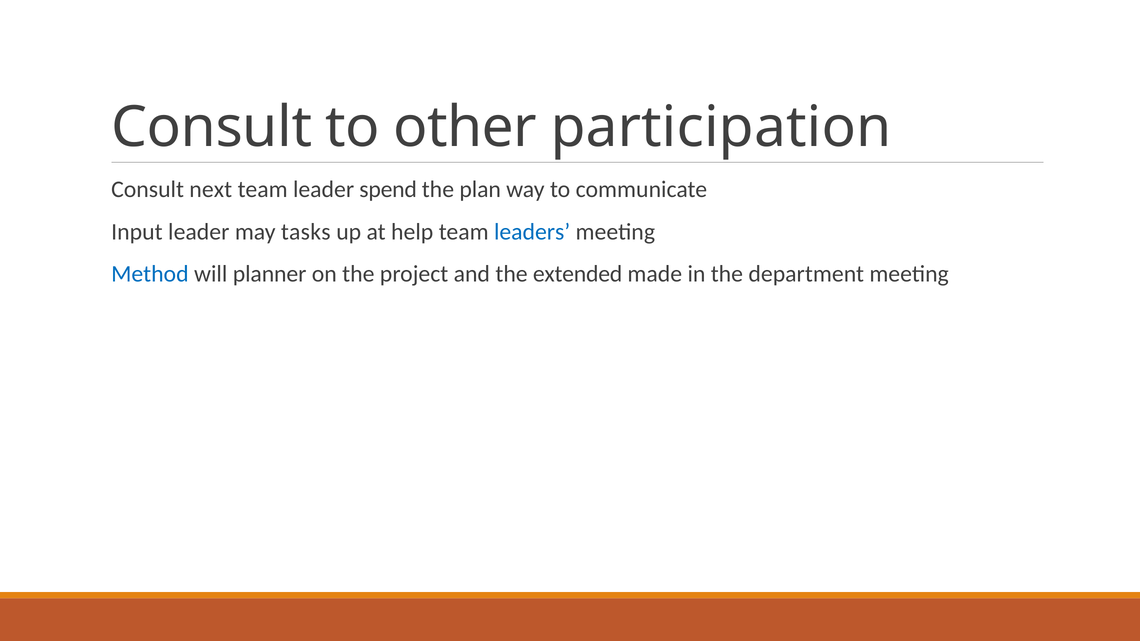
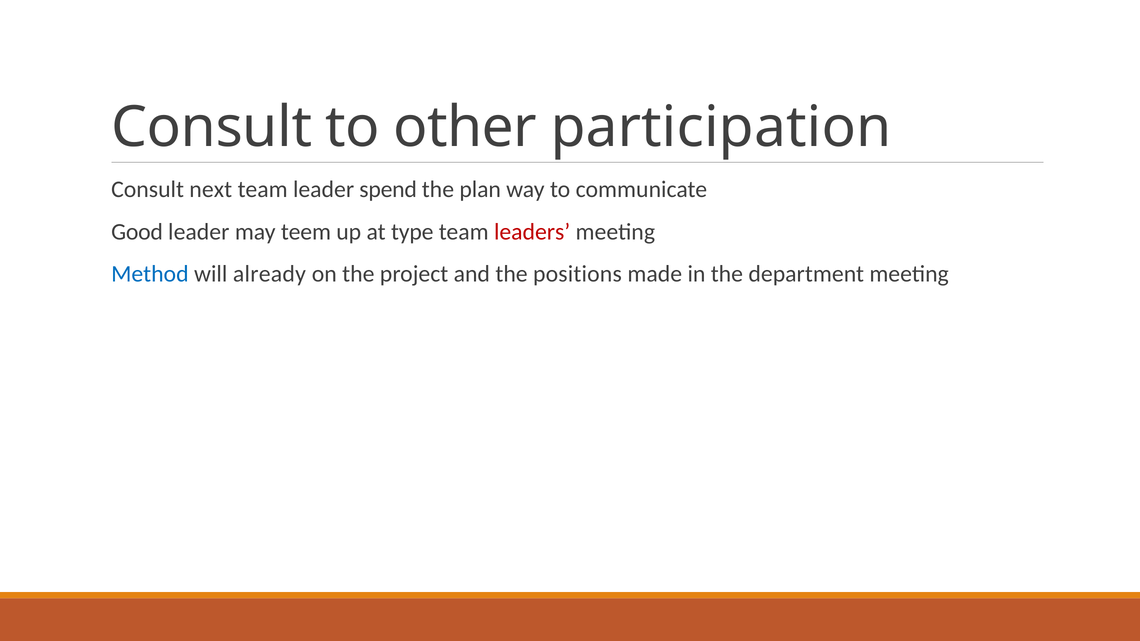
Input: Input -> Good (137, 232)
tasks: tasks -> teem (306, 232)
help: help -> type (412, 232)
leaders colour: blue -> red (532, 232)
planner: planner -> already (269, 274)
extended: extended -> positions (577, 274)
